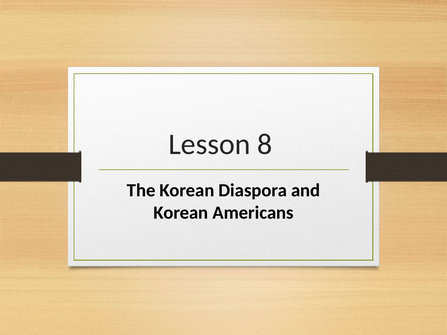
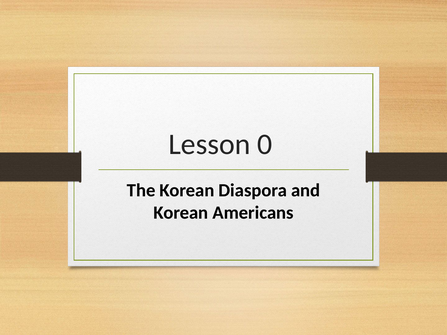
8: 8 -> 0 (265, 145)
